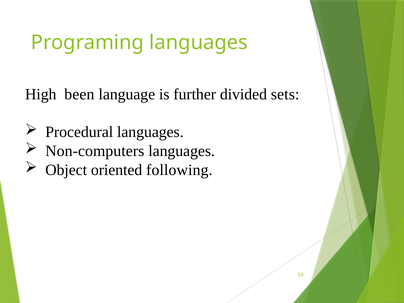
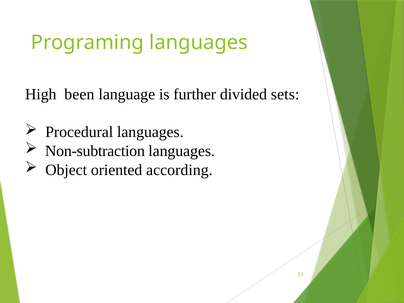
Non-computers: Non-computers -> Non-subtraction (95, 151)
following: following -> according (179, 170)
